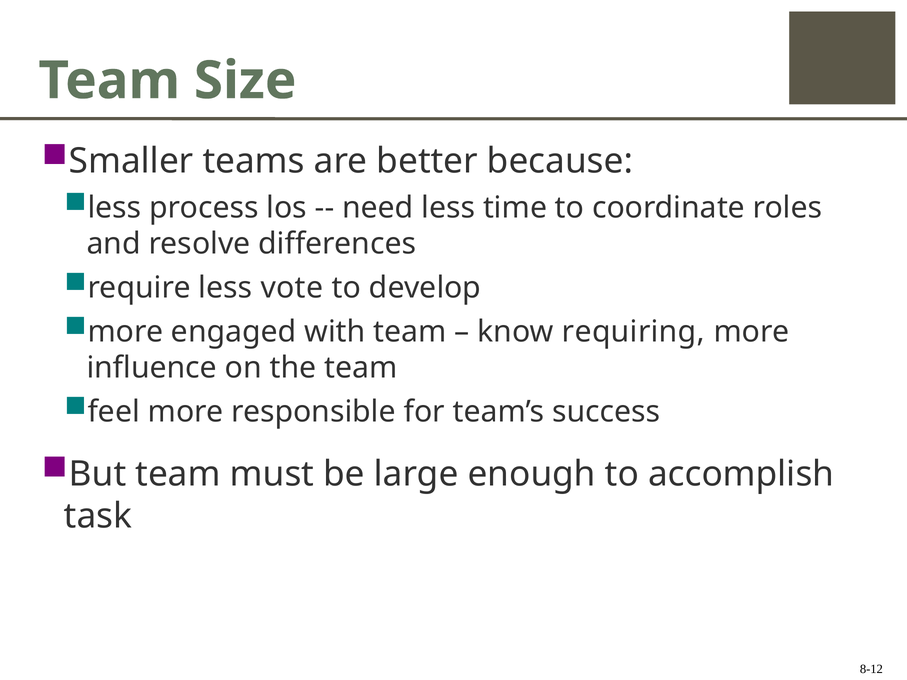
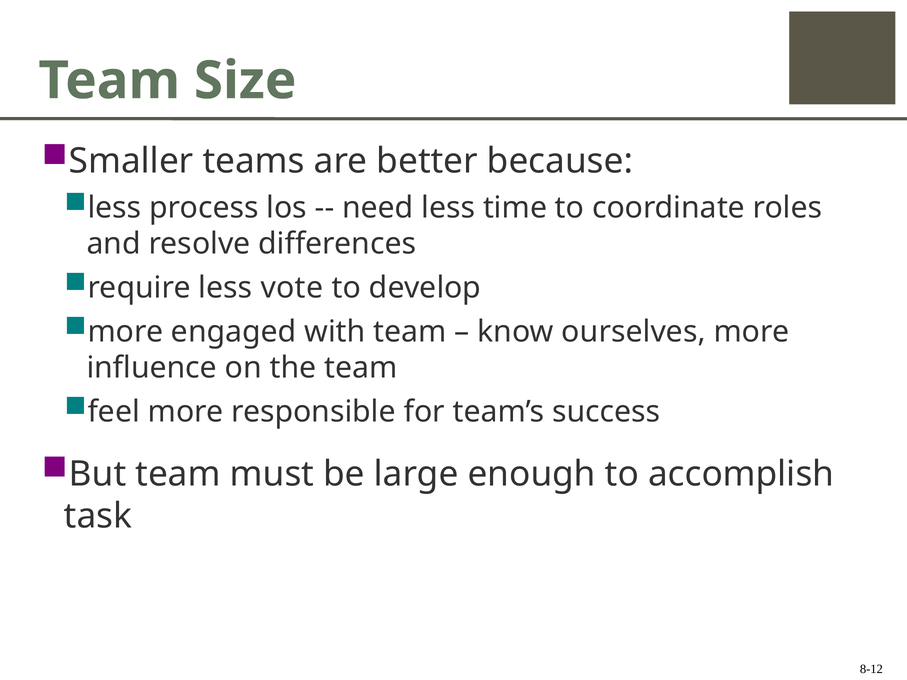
requiring: requiring -> ourselves (634, 332)
